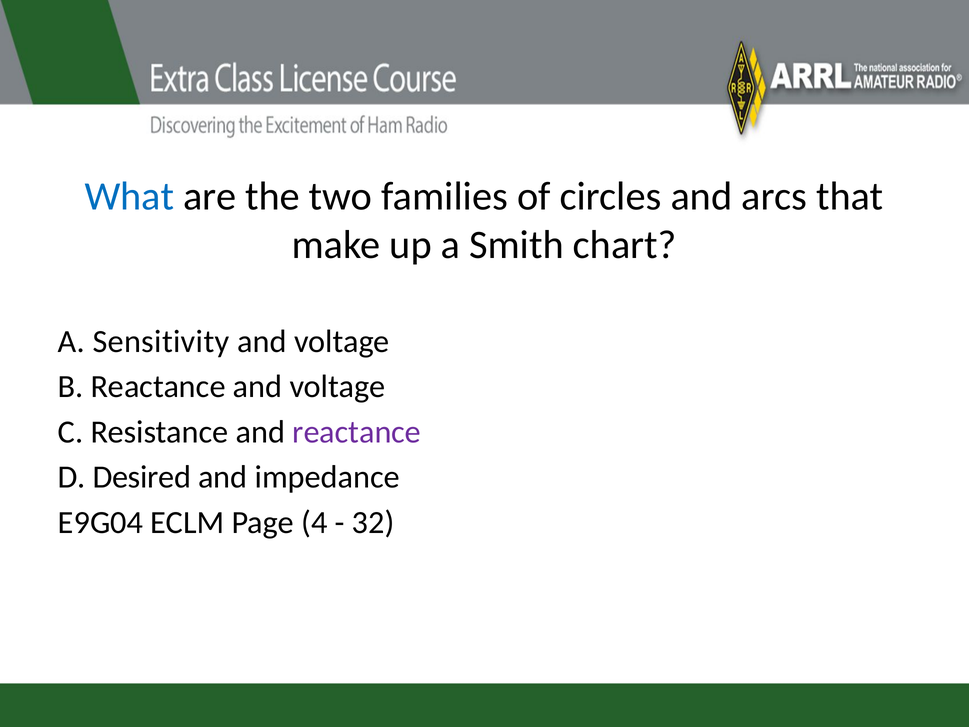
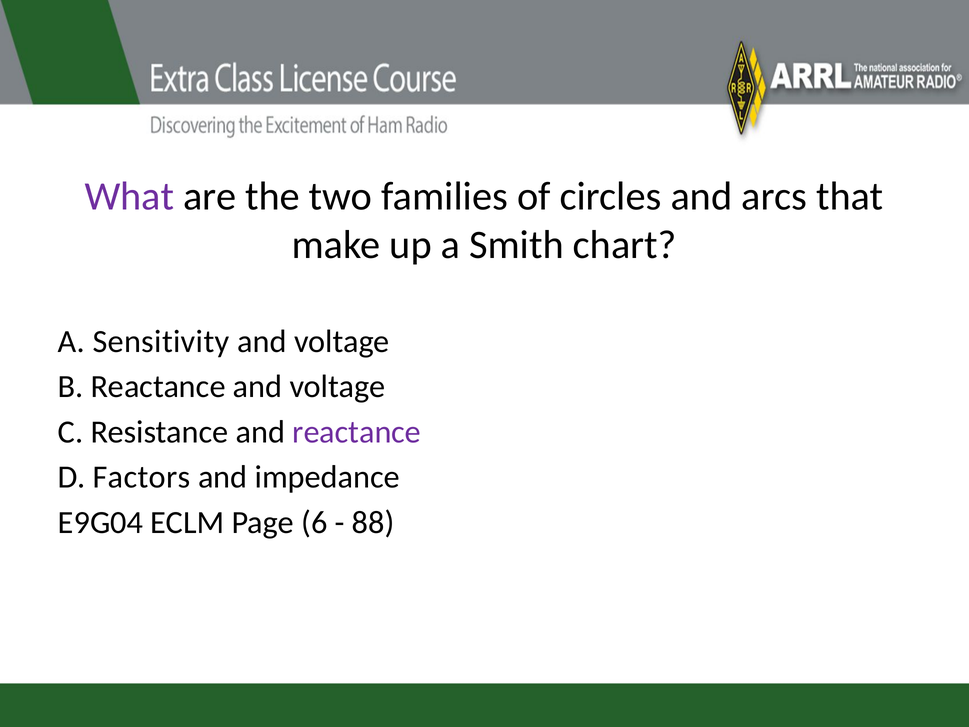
What colour: blue -> purple (129, 197)
Desired: Desired -> Factors (141, 477)
4: 4 -> 6 (314, 522)
32: 32 -> 88 (373, 522)
